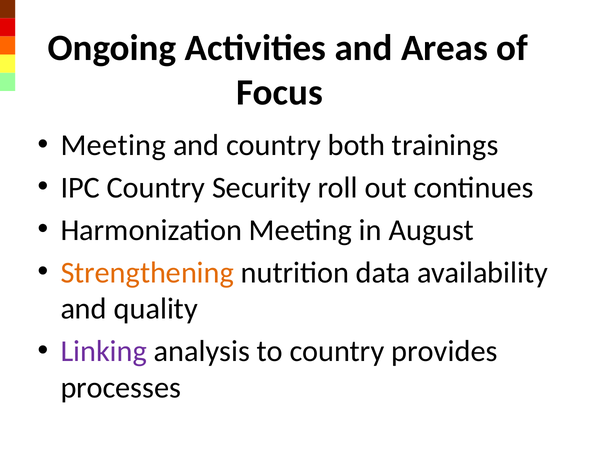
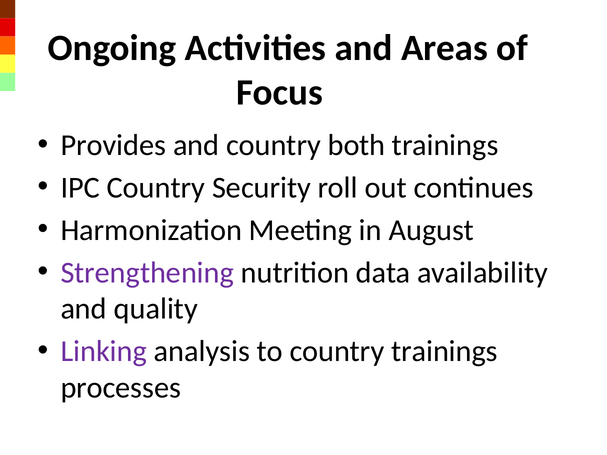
Meeting: Meeting -> Provides (113, 145)
Strengthening colour: orange -> purple (147, 273)
country provides: provides -> trainings (444, 352)
